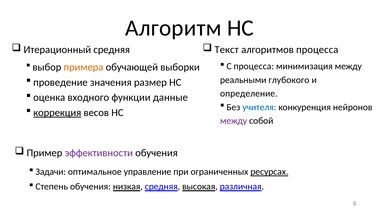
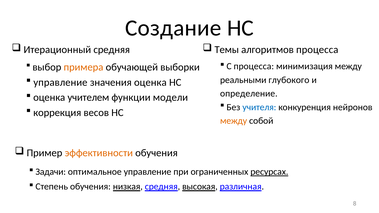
Алгоритм: Алгоритм -> Создание (173, 28)
Текст: Текст -> Темы (227, 50)
проведение: проведение -> управление (60, 82)
значения размер: размер -> оценка (150, 82)
входного: входного -> учителем (88, 98)
данные: данные -> модели (170, 98)
коррекция underline: present -> none (57, 113)
между colour: purple -> orange (234, 121)
эффективности colour: purple -> orange (99, 153)
